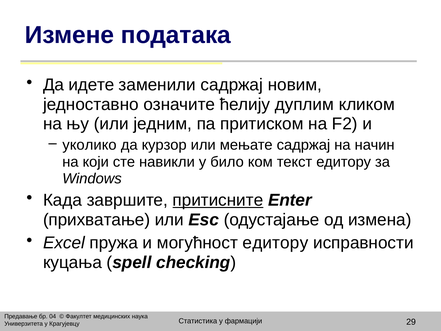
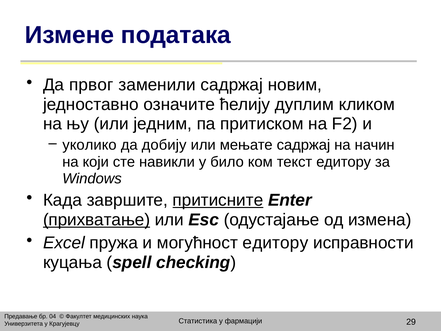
идете: идете -> првог (91, 85)
курзор: курзор -> добију (164, 145)
прихватање underline: none -> present (97, 220)
